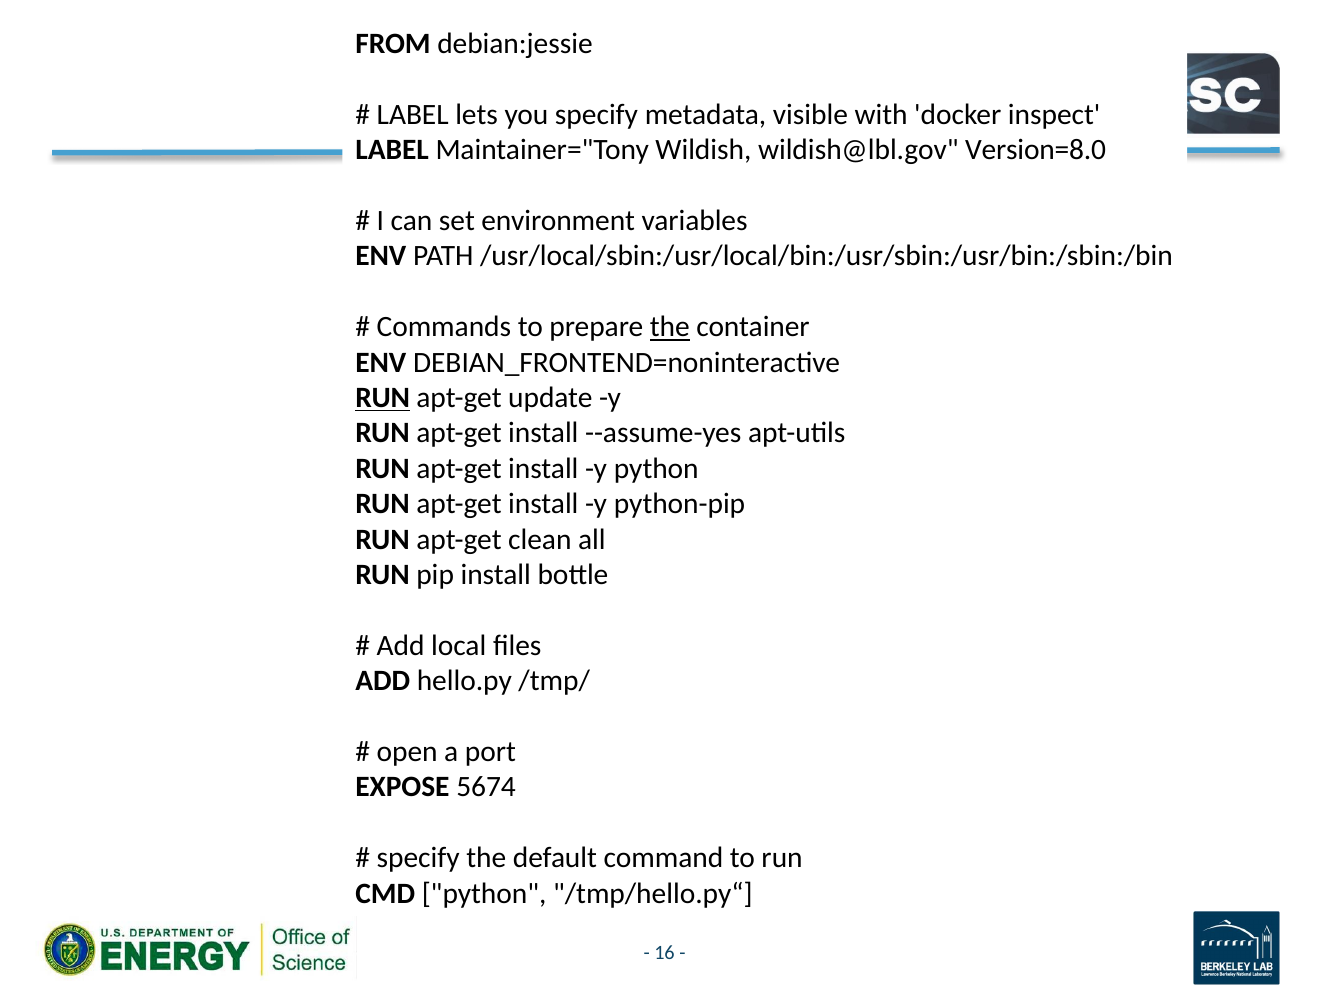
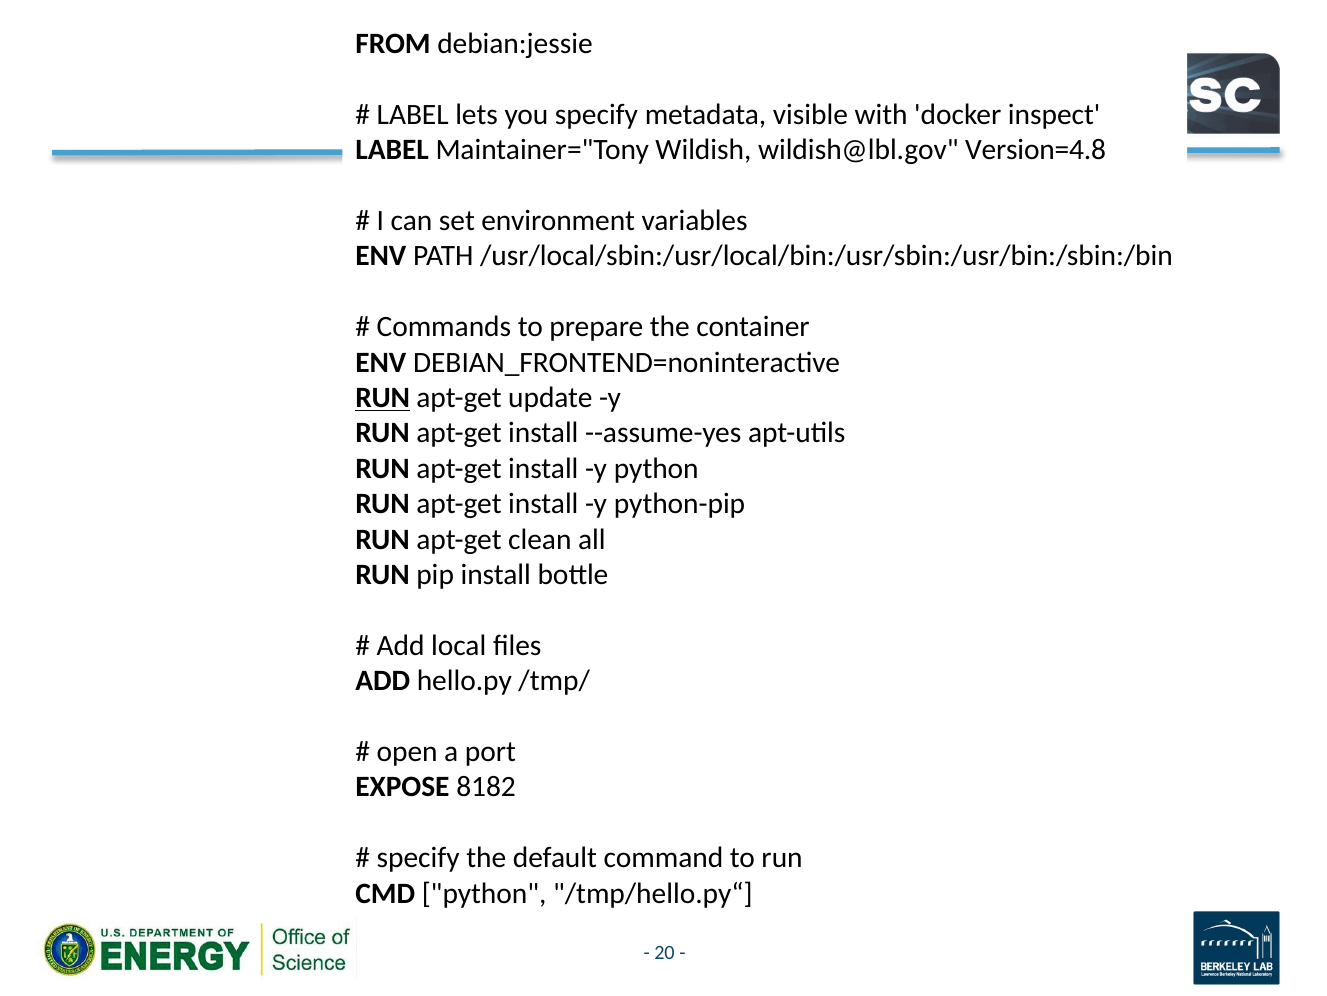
Version=8.0: Version=8.0 -> Version=4.8 (1036, 150)
the underline: present -> none (670, 327)
5674: 5674 -> 8182 (486, 787)
16: 16 -> 20 (664, 952)
